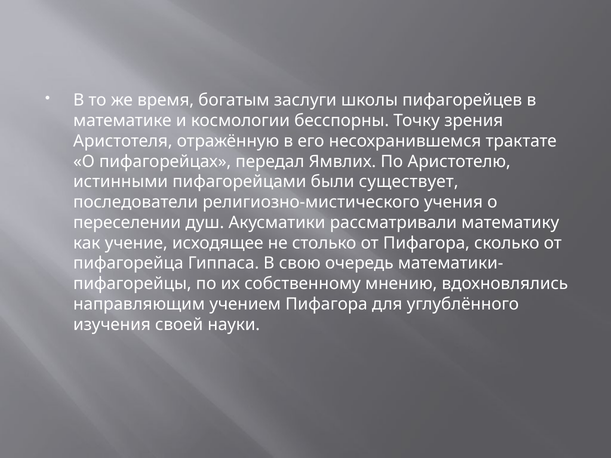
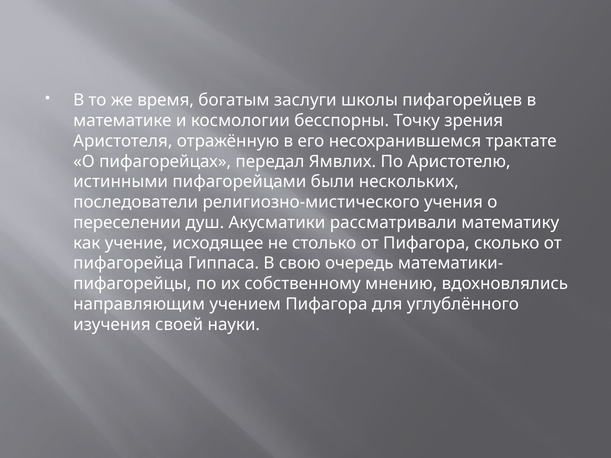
существует: существует -> нескольких (409, 182)
